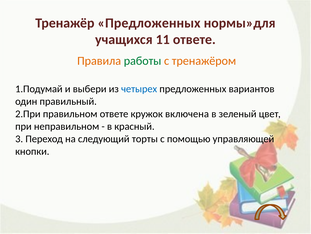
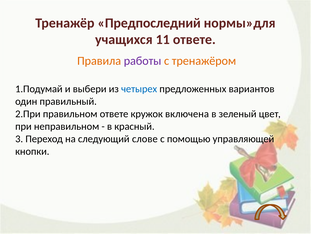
Тренажёр Предложенных: Предложенных -> Предпоследний (149, 23)
работы colour: green -> purple (143, 61)
торты: торты -> слове (145, 138)
